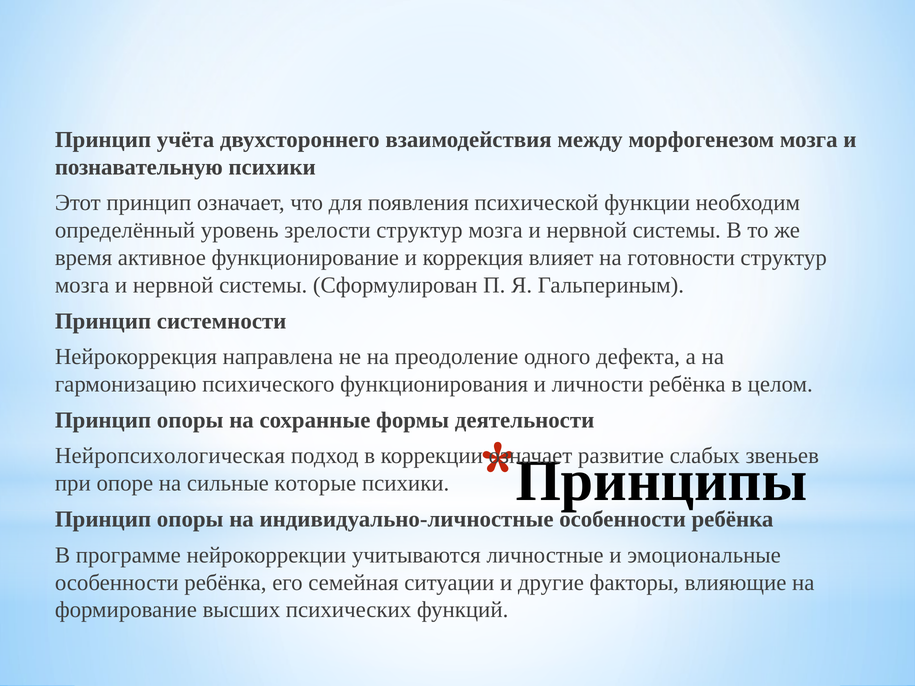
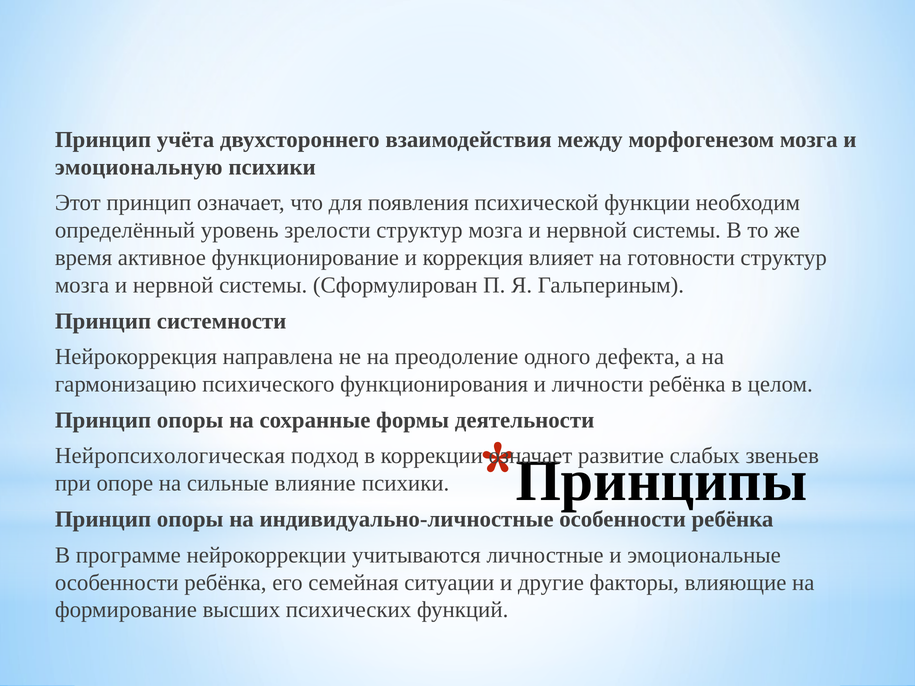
познавательную: познавательную -> эмоциональную (139, 167)
которые: которые -> влияние (315, 484)
